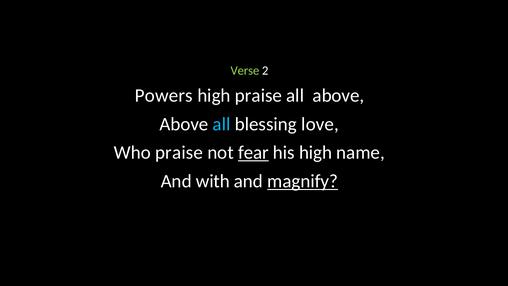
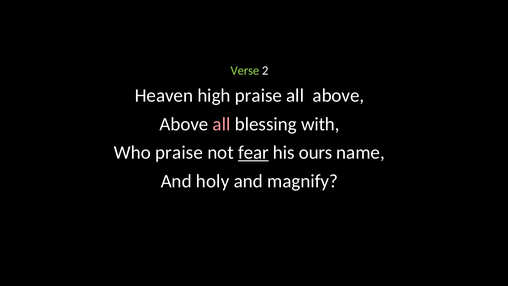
Powers: Powers -> Heaven (164, 96)
all colour: light blue -> pink (222, 124)
love: love -> with (320, 124)
his high: high -> ours (316, 153)
with: with -> holy (213, 181)
magnify underline: present -> none (303, 181)
